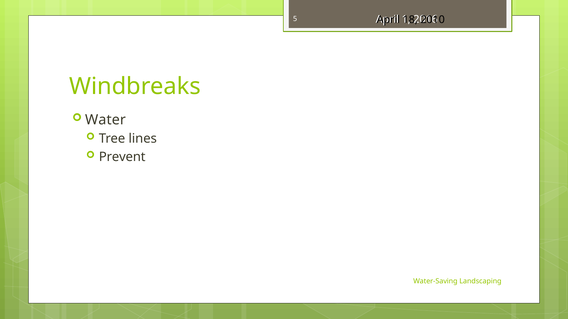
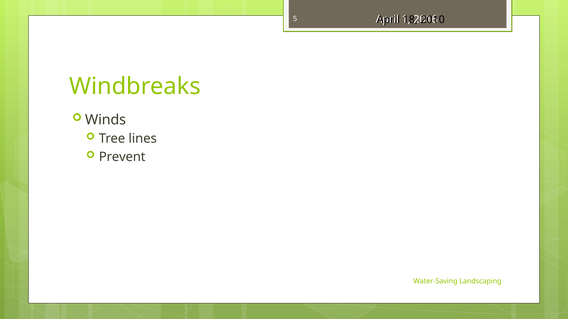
Water: Water -> Winds (106, 120)
